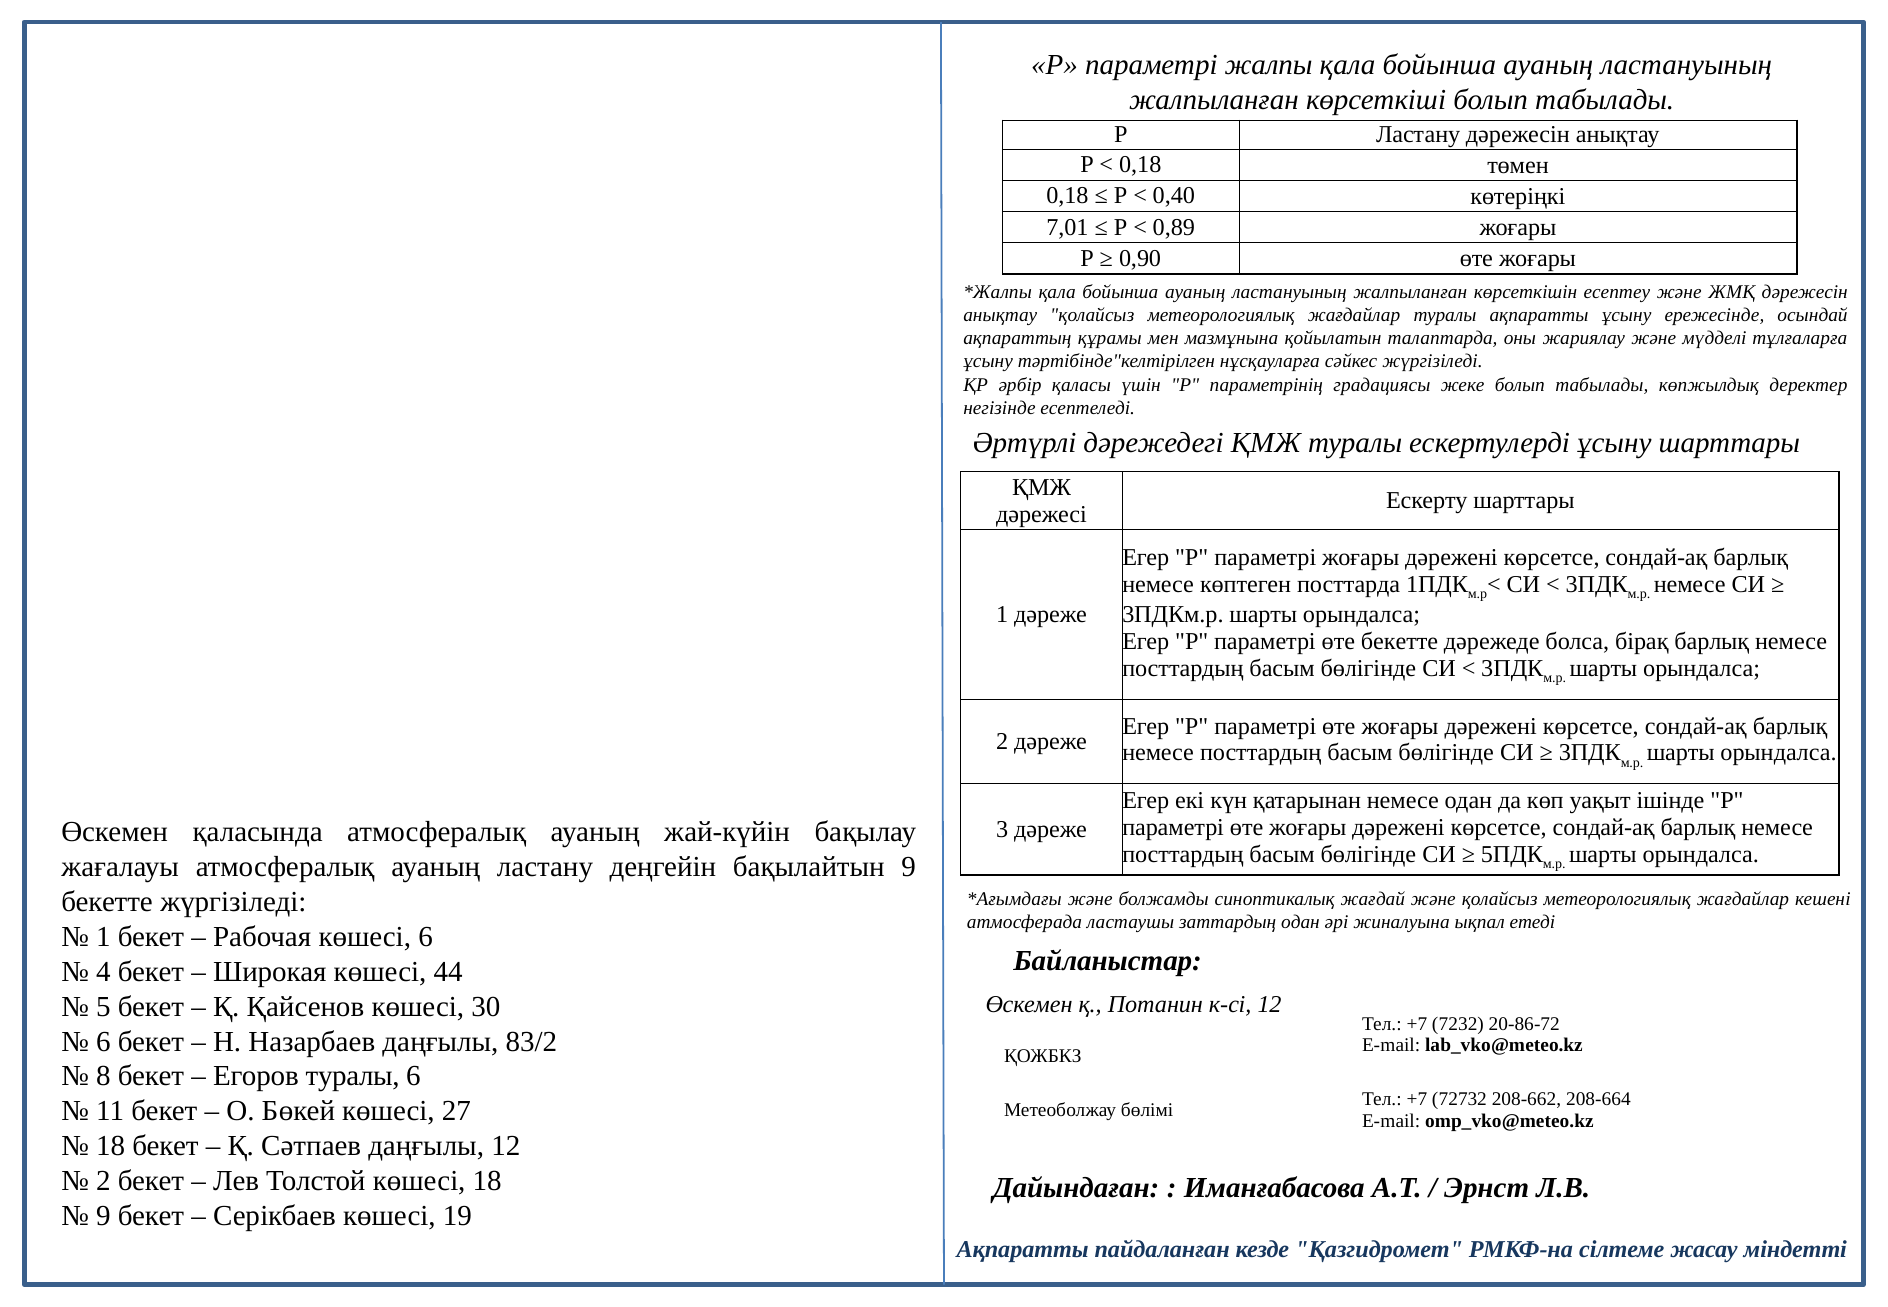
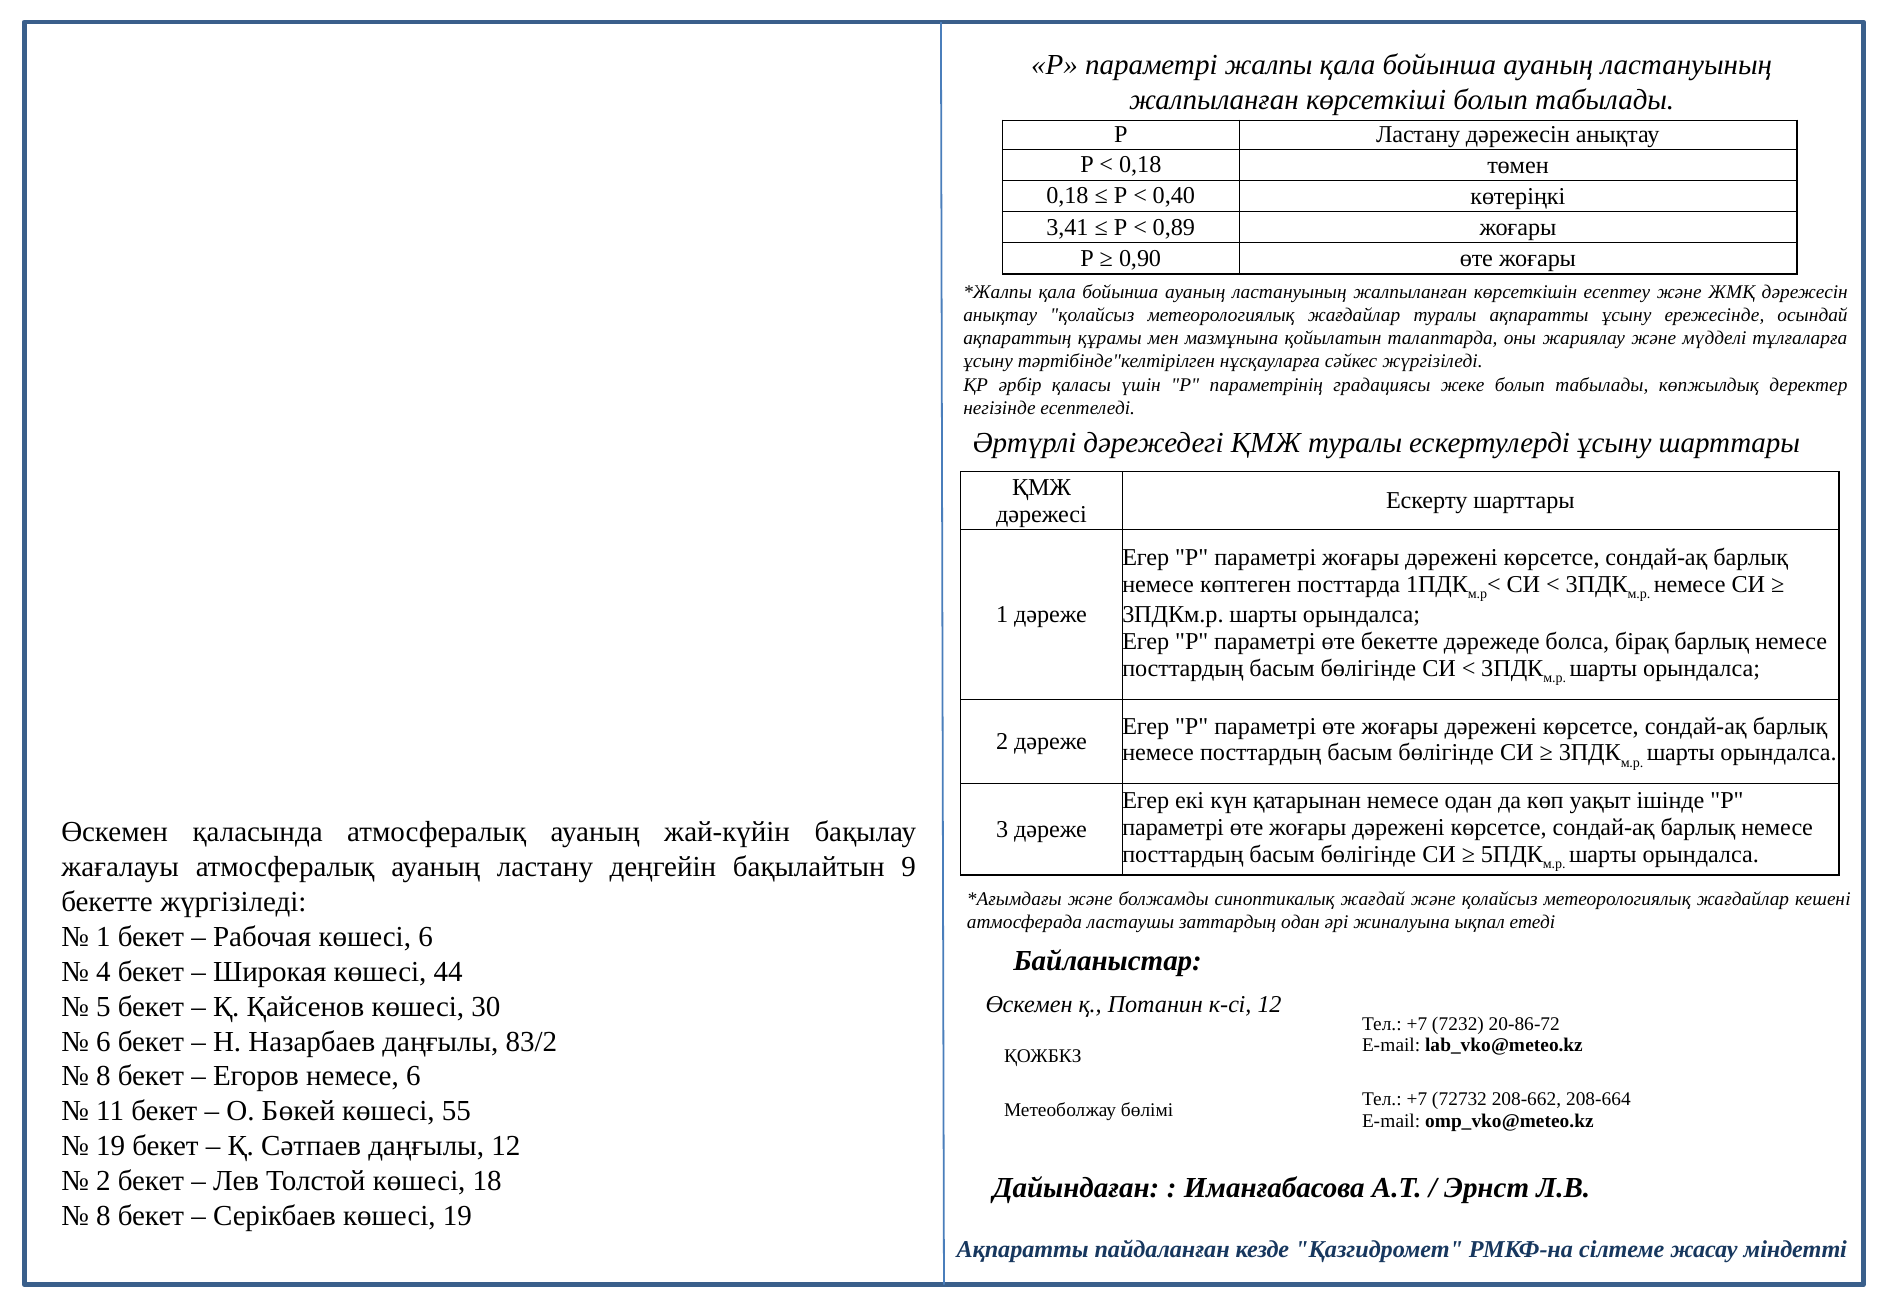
7,01: 7,01 -> 3,41 (1068, 227)
Егоров туралы: туралы -> немесе (352, 1076)
27: 27 -> 55 (456, 1111)
18: 18 -> 19 (111, 1146)
9: 9 -> 8 (103, 1216)
